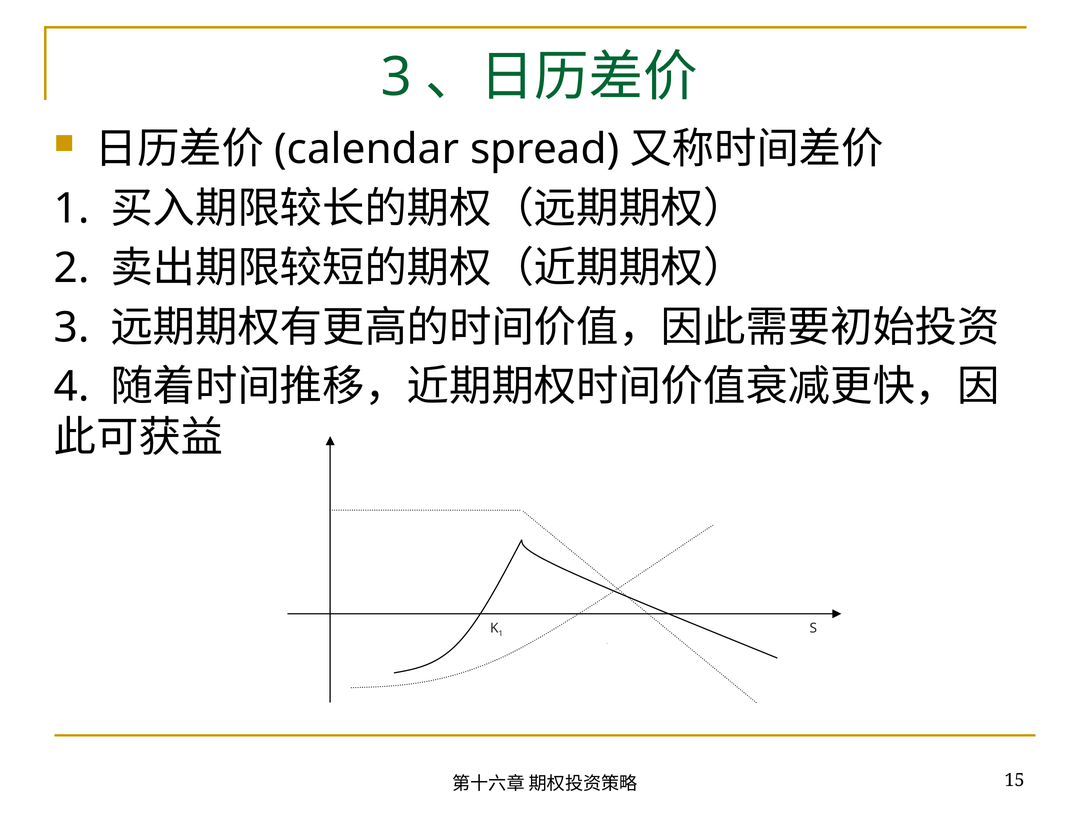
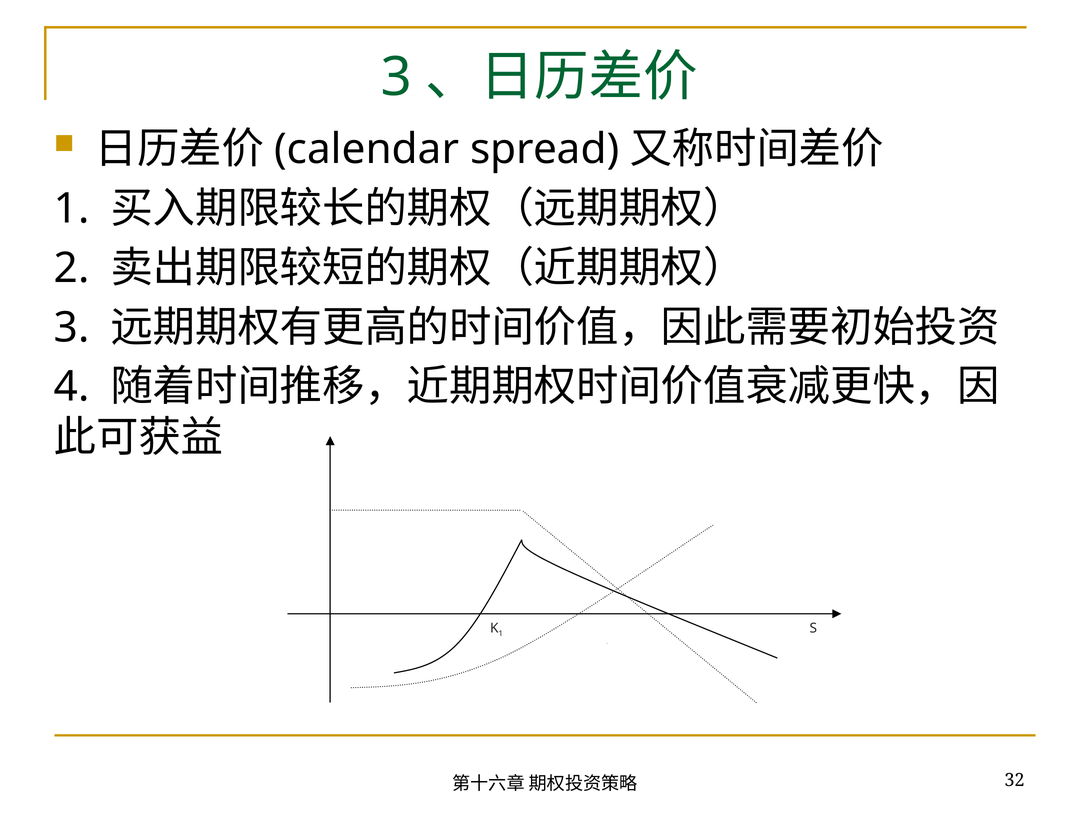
15: 15 -> 32 (1015, 781)
